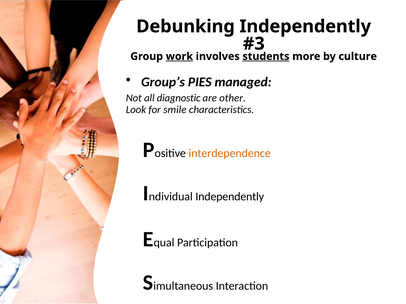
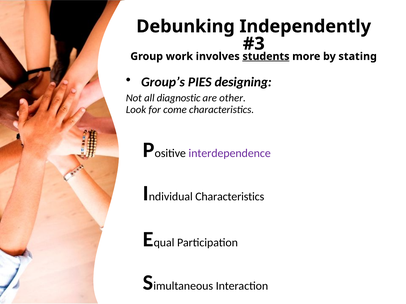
work underline: present -> none (179, 56)
culture: culture -> stating (358, 56)
managed: managed -> designing (243, 82)
smile: smile -> come (175, 110)
interdependence colour: orange -> purple (230, 154)
Independently: Independently -> Characteristics (230, 197)
